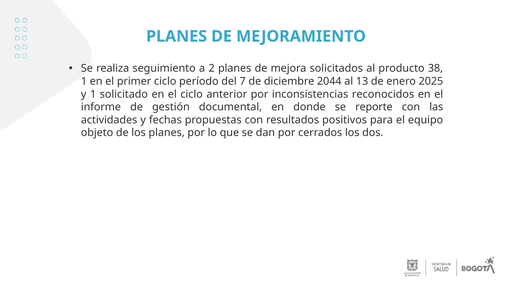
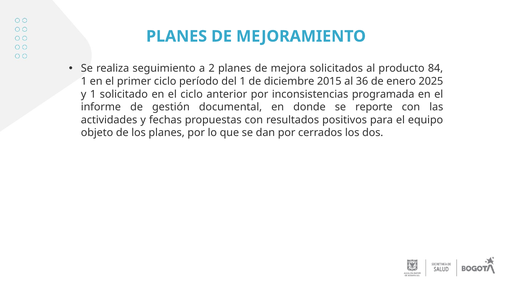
38: 38 -> 84 (436, 68)
del 7: 7 -> 1 (243, 81)
2044: 2044 -> 2015 (329, 81)
13: 13 -> 36 (362, 81)
reconocidos: reconocidos -> programada (383, 94)
